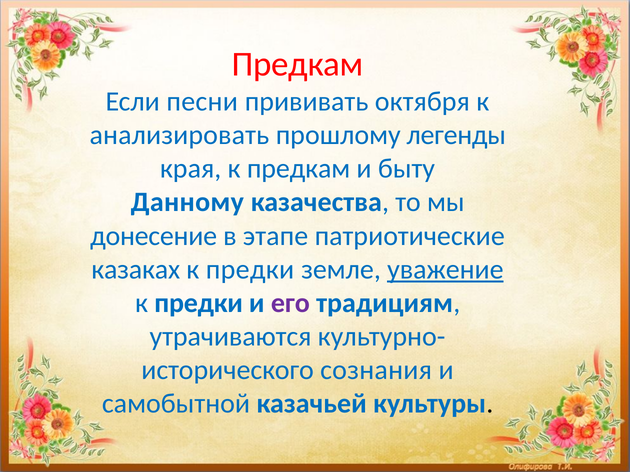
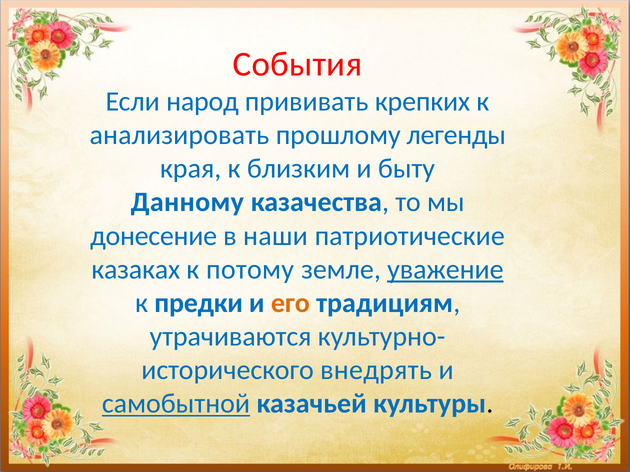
Предкам: Предкам -> События (297, 64)
песни: песни -> народ (202, 102)
октября: октября -> крепких (422, 102)
к предкам: предкам -> близким (299, 169)
этапе: этапе -> наши (275, 236)
предки: предки -> потому (250, 270)
его colour: purple -> orange (290, 303)
сознания: сознания -> внедрять (376, 371)
самобытной underline: none -> present (176, 404)
